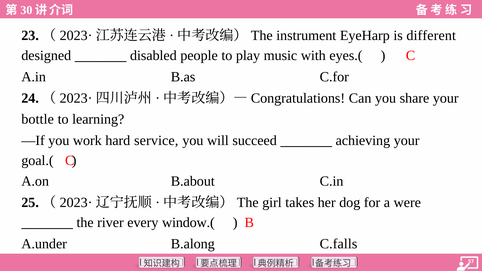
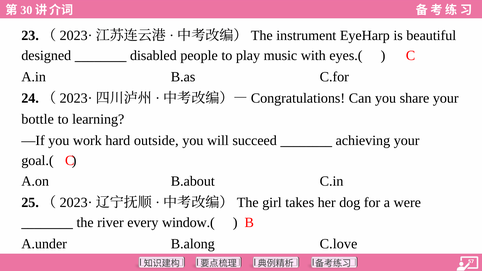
different: different -> beautiful (431, 36)
service: service -> outside (156, 140)
C.falls: C.falls -> C.love (338, 244)
